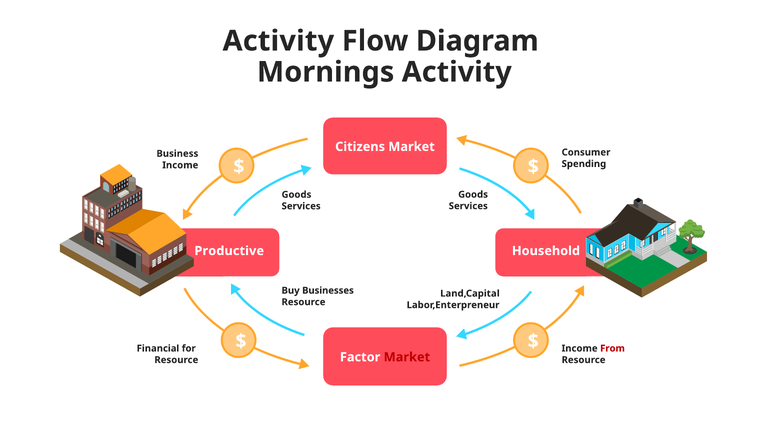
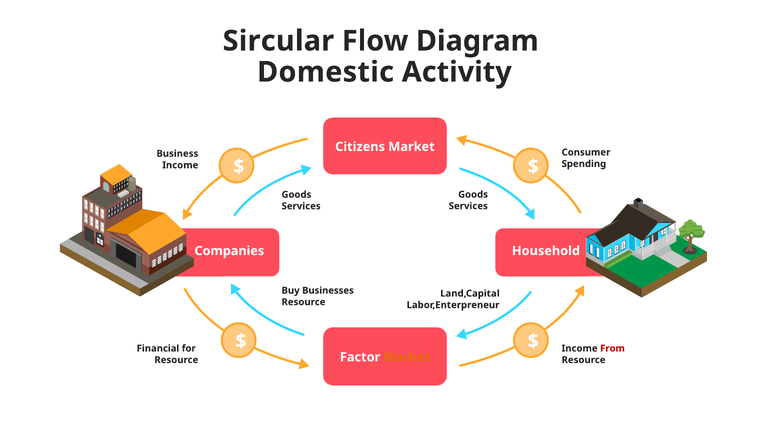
Activity: Activity -> Sircular (278, 41)
Mornings: Mornings -> Domestic (326, 72)
Productive: Productive -> Companies (229, 251)
Market colour: red -> orange (407, 358)
